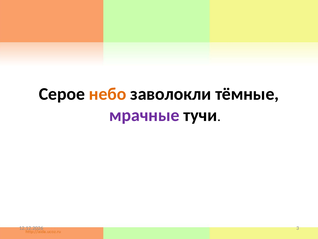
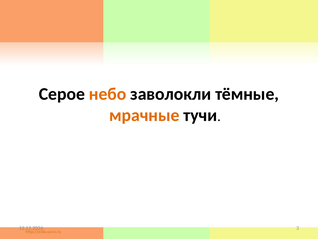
мрачные colour: purple -> orange (144, 115)
